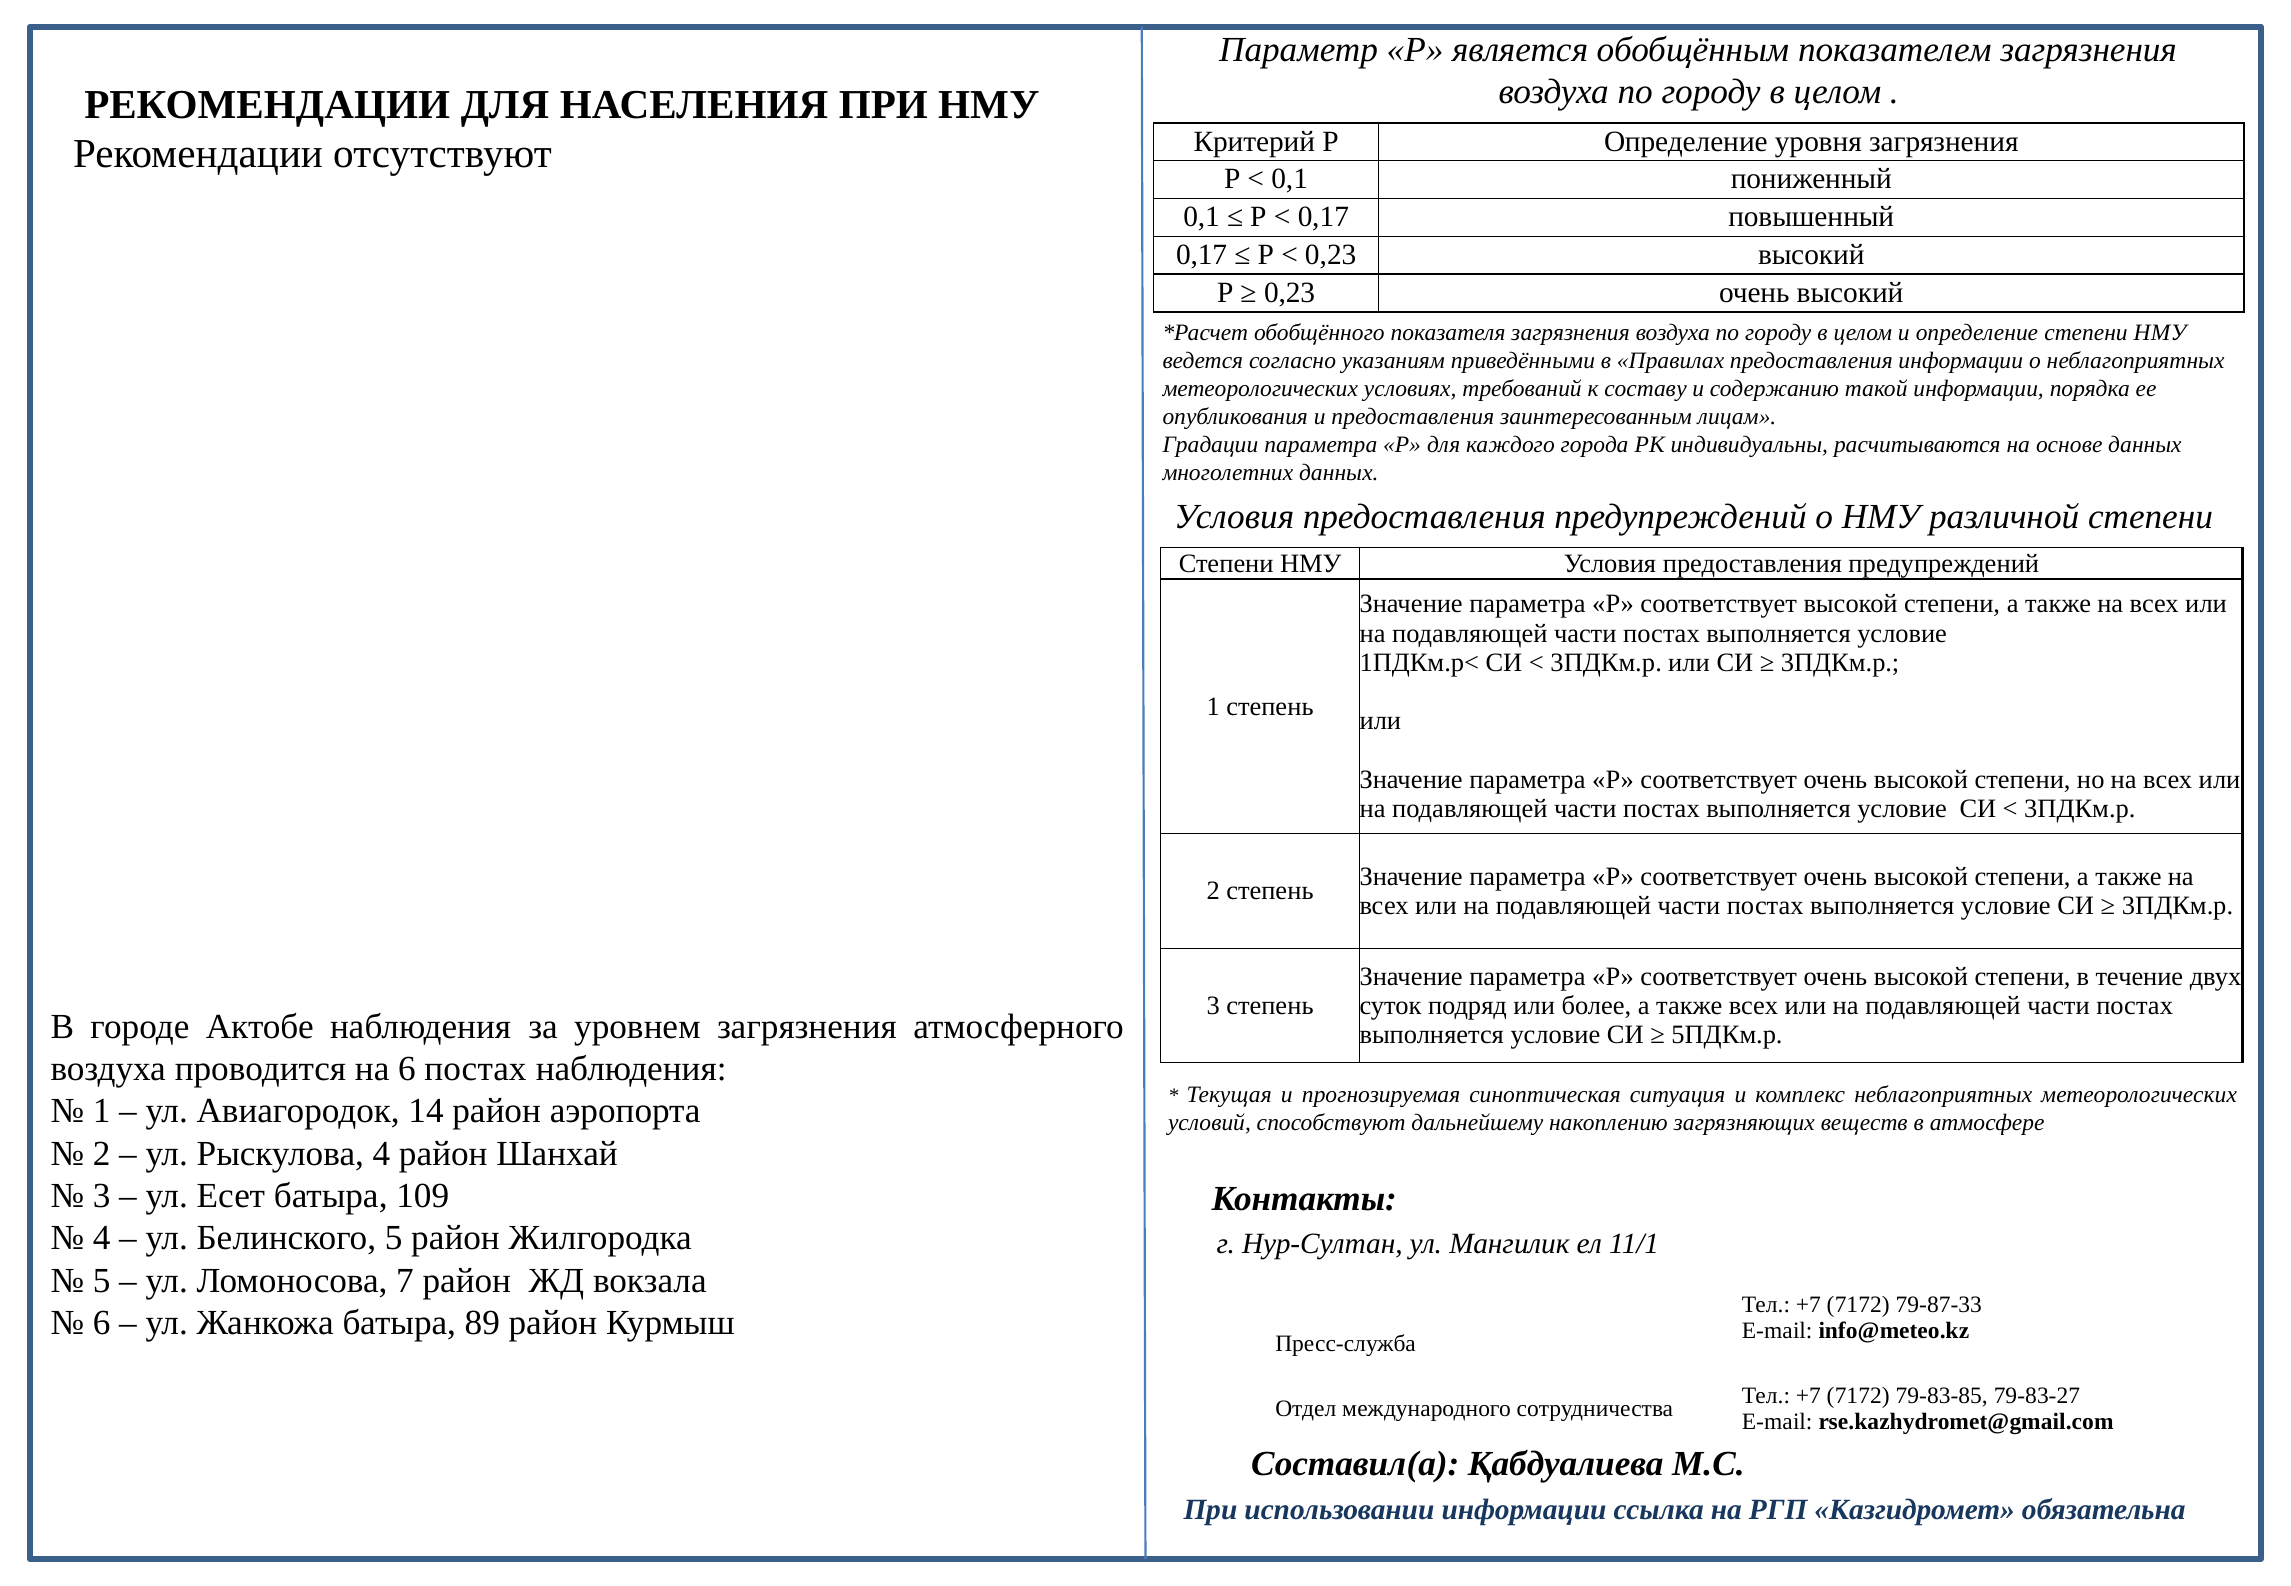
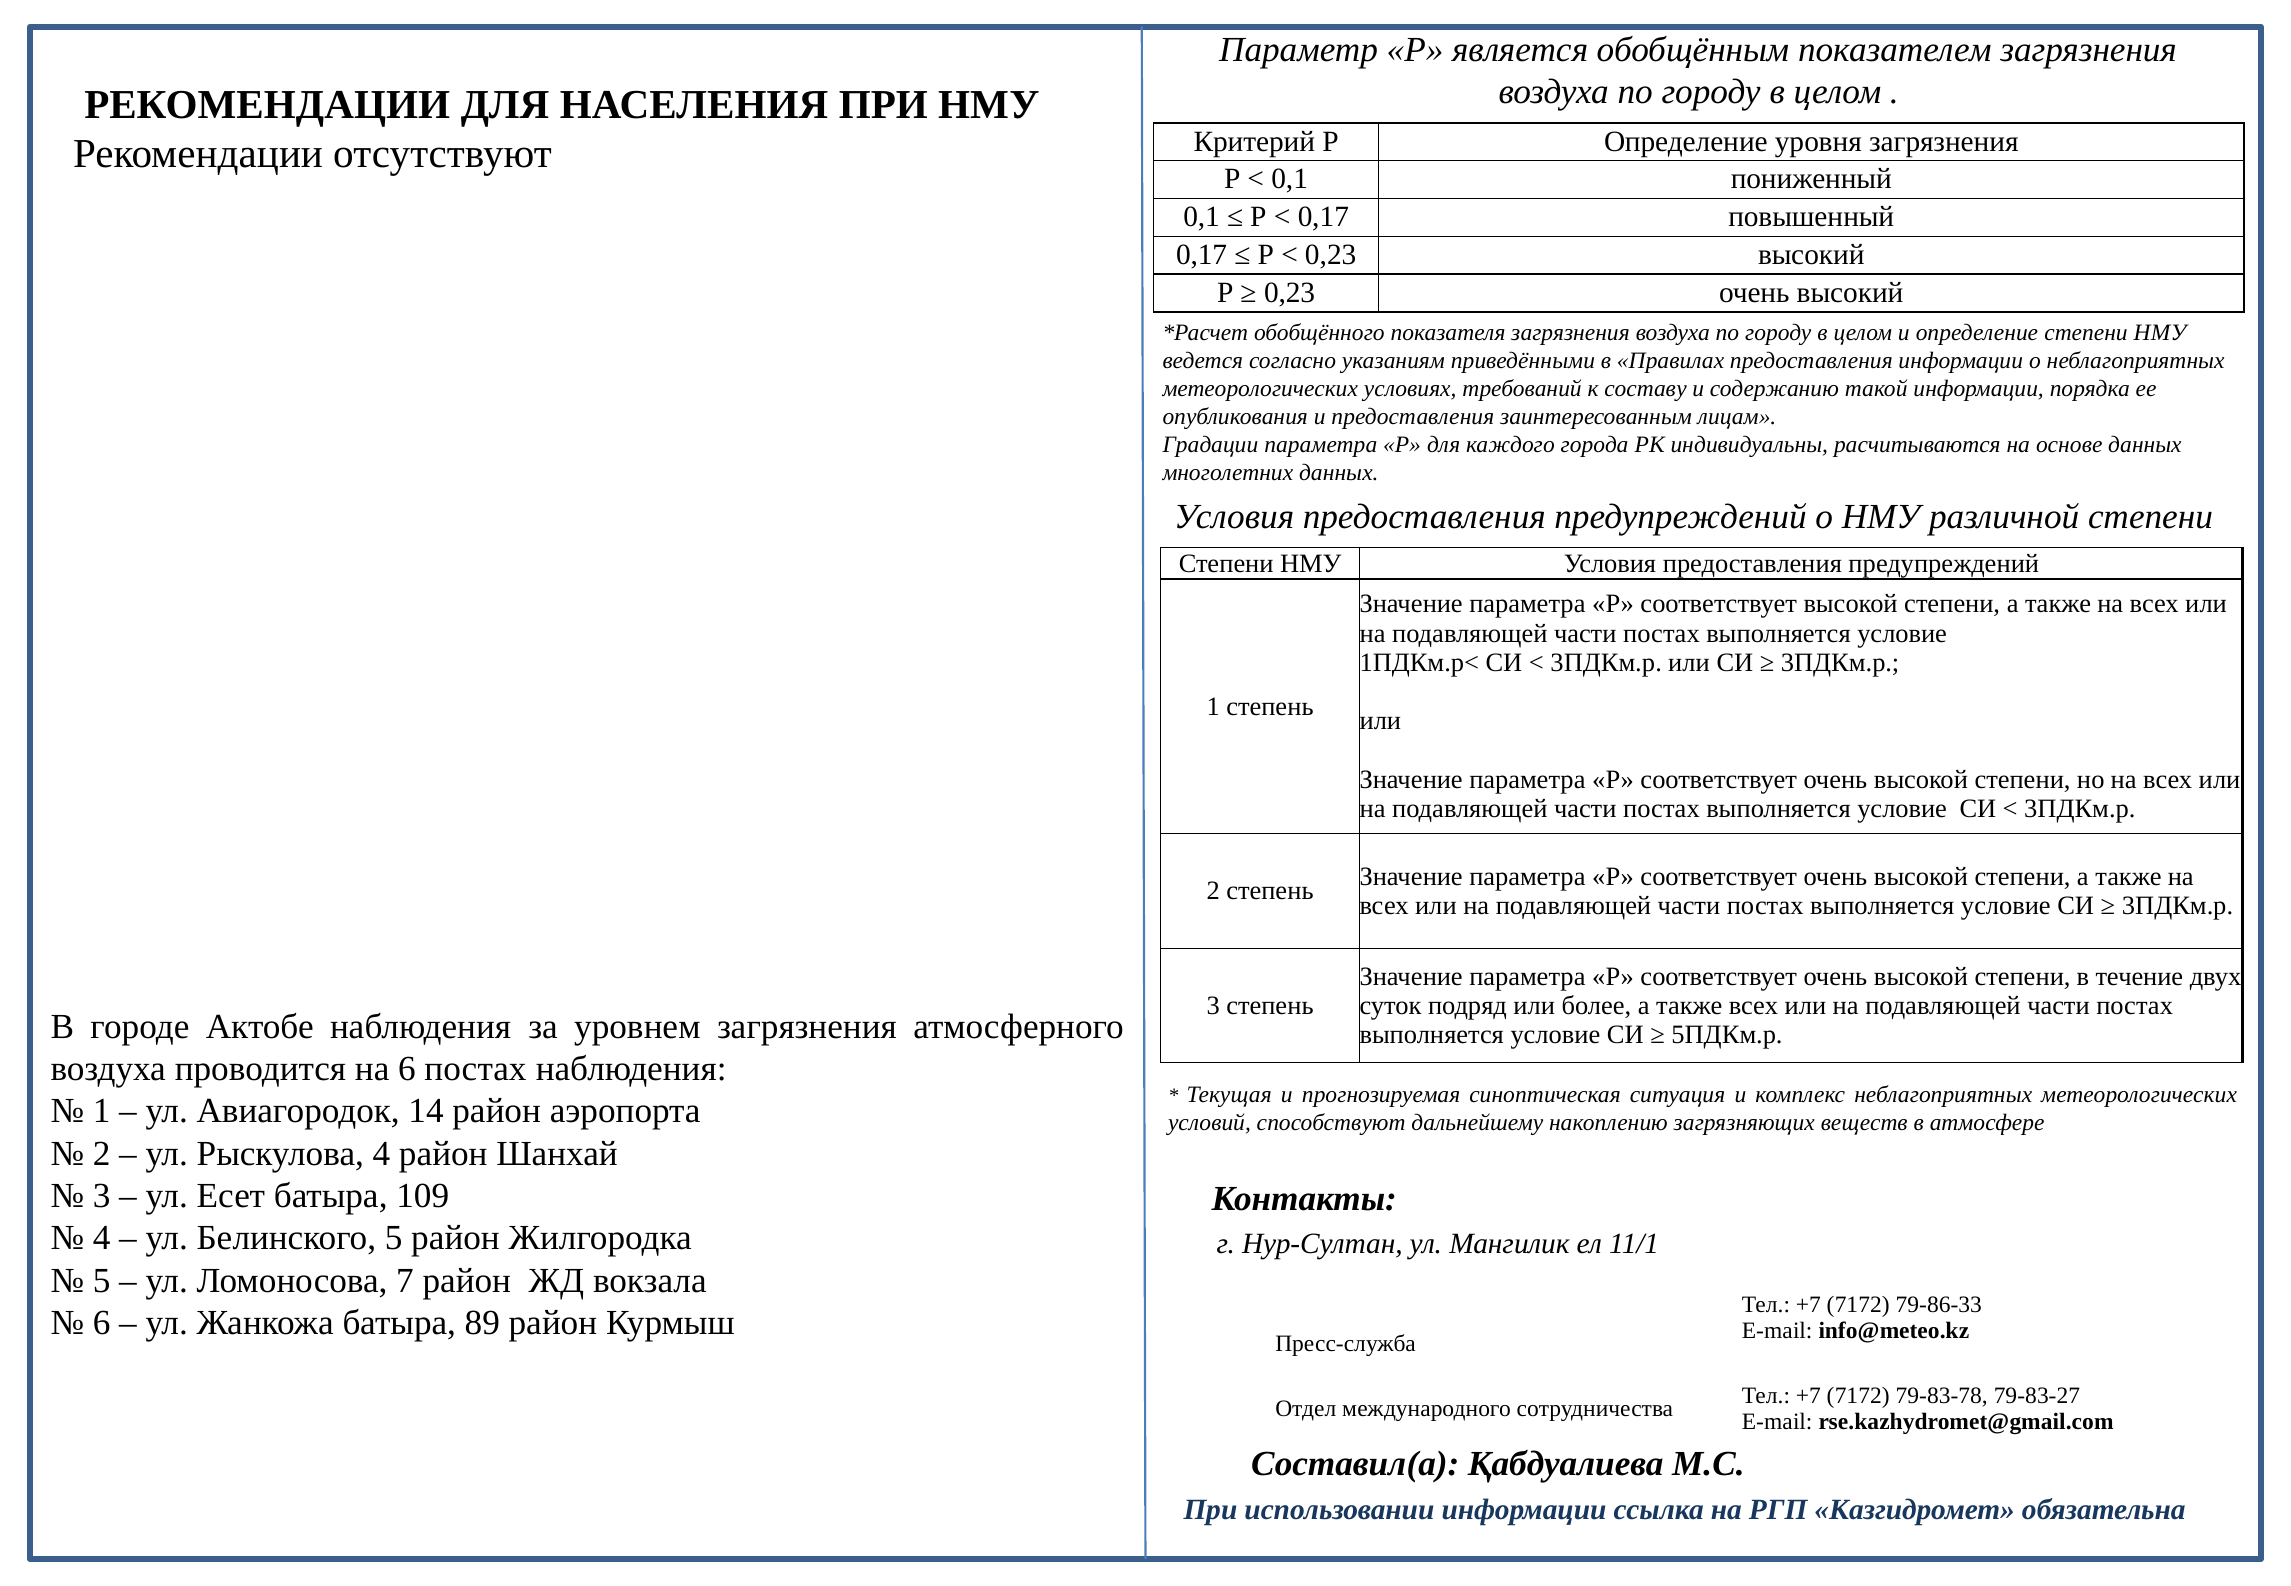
79-87-33: 79-87-33 -> 79-86-33 (1939, 1304)
79-83-85: 79-83-85 -> 79-83-78 (1942, 1396)
